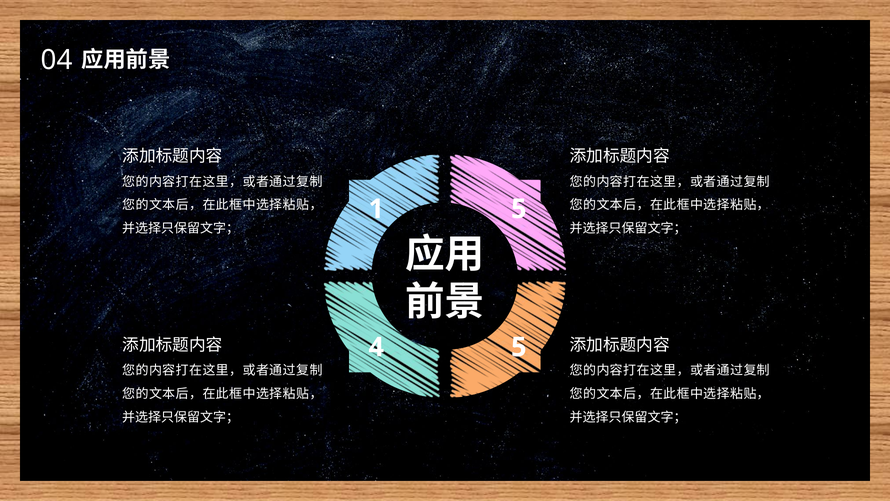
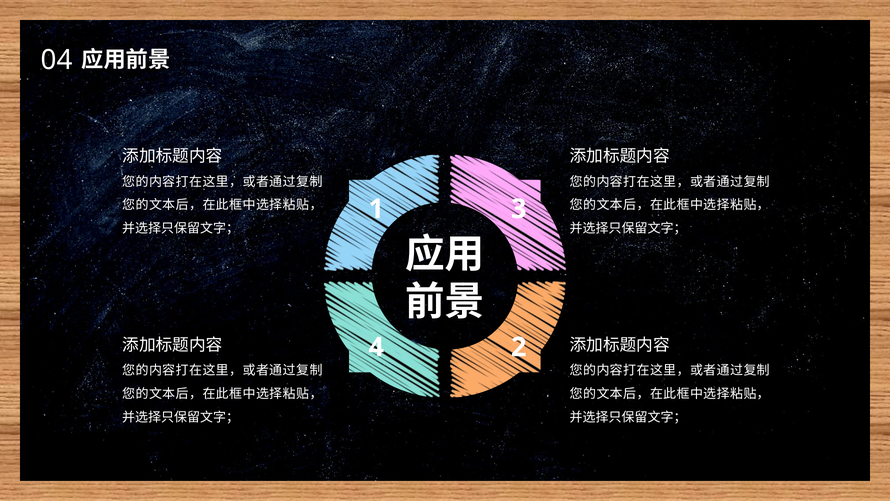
1 5: 5 -> 3 (519, 209)
4 5: 5 -> 2 (519, 347)
